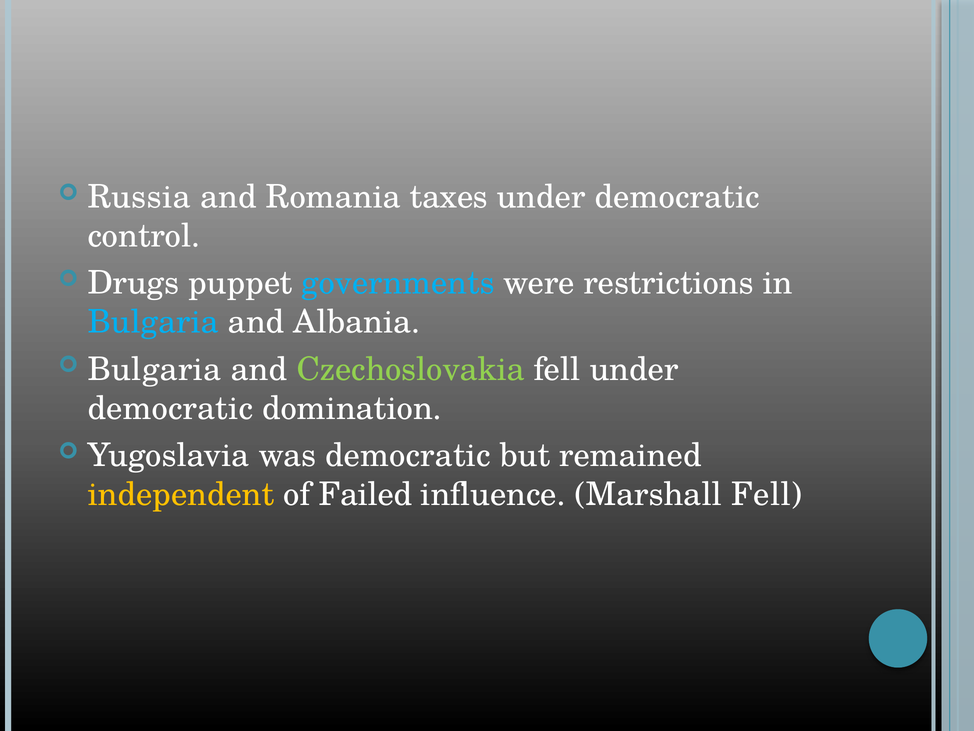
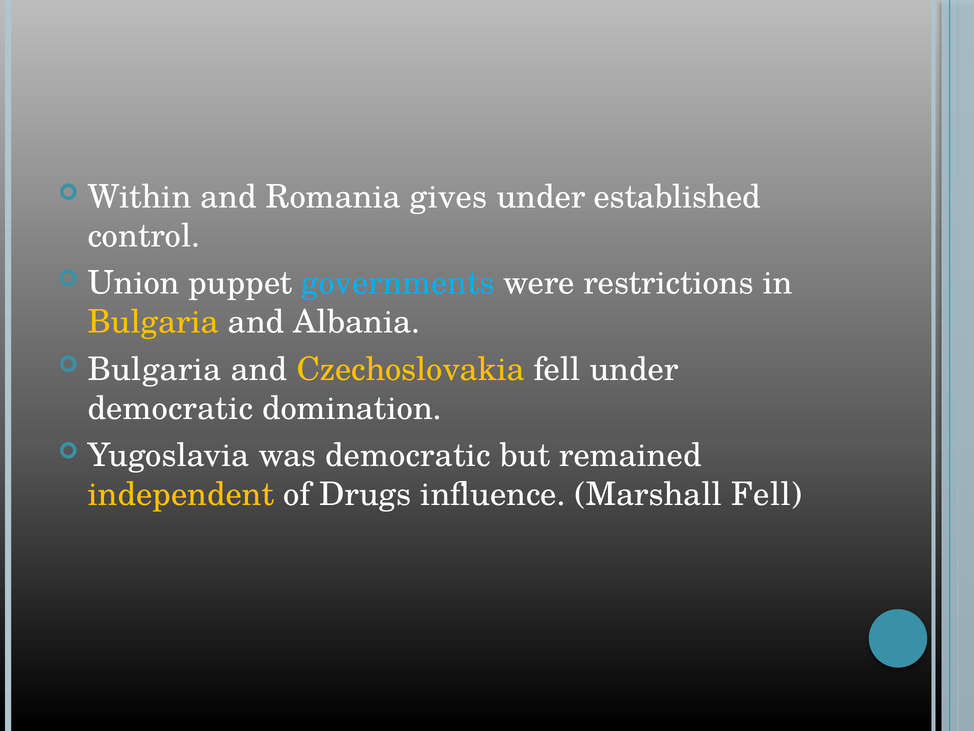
Russia: Russia -> Within (139, 197)
taxes: taxes -> gives (449, 197)
democratic: democratic -> established (677, 197)
Drugs: Drugs -> Union (134, 283)
Bulgaria colour: light blue -> yellow (153, 322)
Czechoslovakia colour: light green -> yellow (411, 369)
Failed: Failed -> Drugs (365, 494)
